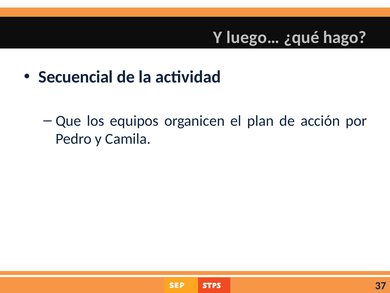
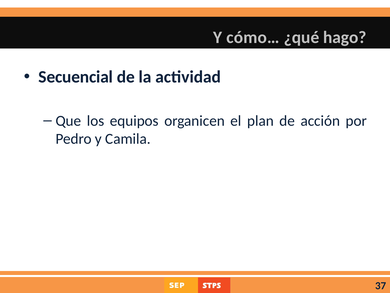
luego…: luego… -> cómo… (253, 37)
